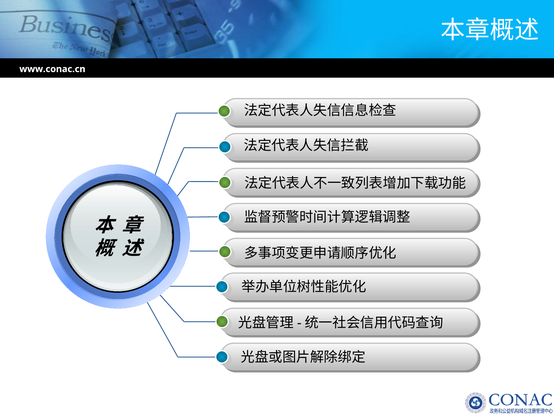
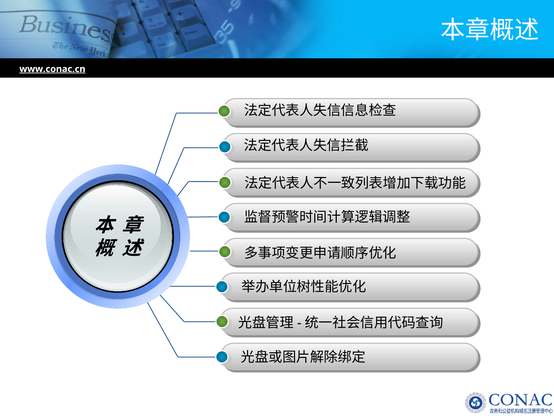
www.conac.cn underline: none -> present (52, 69)
